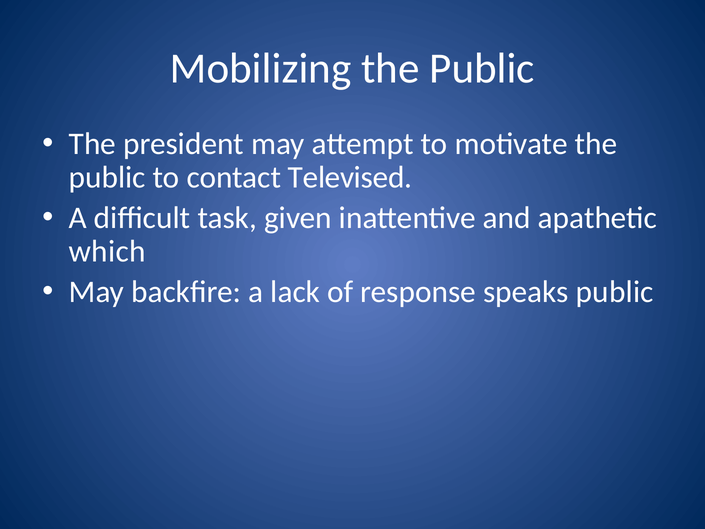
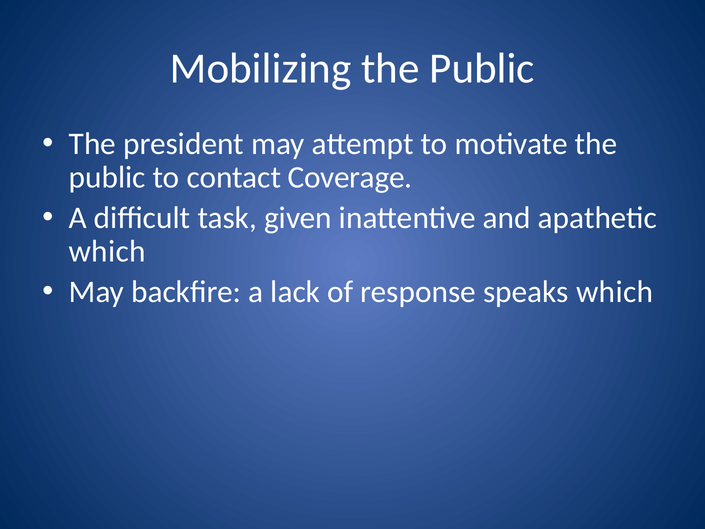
Televised: Televised -> Coverage (350, 178)
speaks public: public -> which (615, 292)
